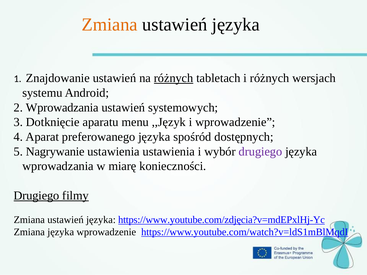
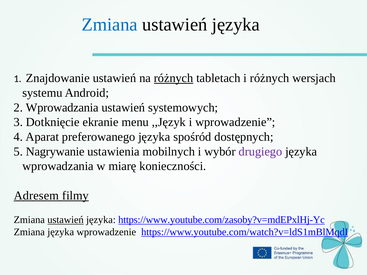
Zmiana colour: orange -> blue (110, 25)
aparatu: aparatu -> ekranie (101, 122)
ustawienia ustawienia: ustawienia -> mobilnych (169, 152)
Drugiego: Drugiego -> Adresem (36, 196)
ustawień underline: none -> present (66, 220)
https://www.youtube.com/zdjęcia?v=mdEPxlHj-Yc: https://www.youtube.com/zdjęcia?v=mdEPxlHj-Yc -> https://www.youtube.com/zasoby?v=mdEPxlHj-Yc (222, 220)
